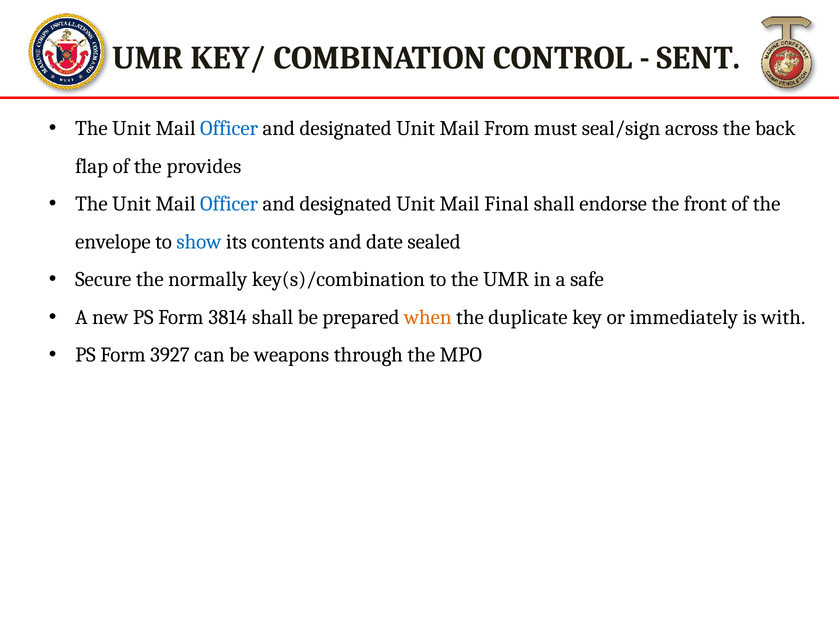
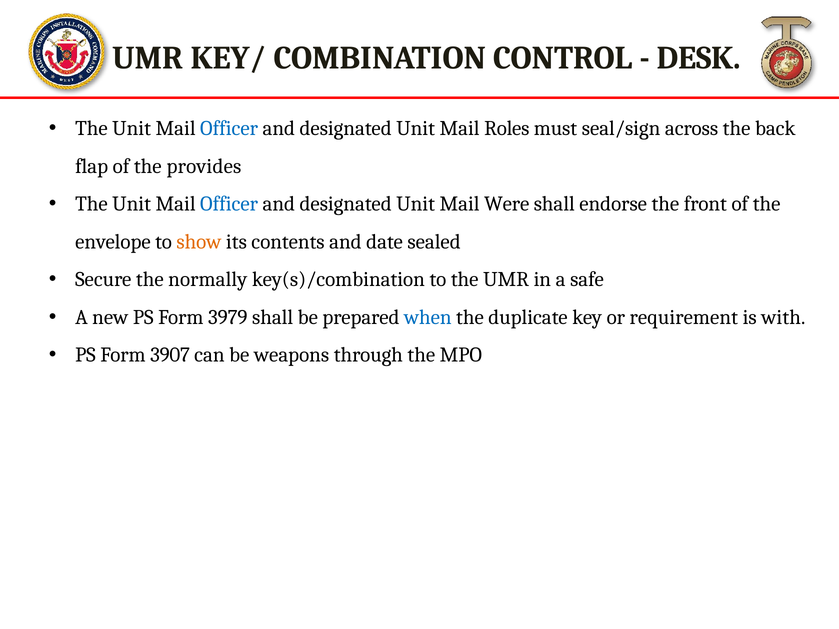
SENT: SENT -> DESK (699, 58)
From: From -> Roles (507, 129)
Final: Final -> Were (507, 204)
show colour: blue -> orange (199, 242)
3814: 3814 -> 3979 (228, 317)
when colour: orange -> blue (428, 317)
immediately: immediately -> requirement (684, 317)
3927: 3927 -> 3907 (170, 355)
